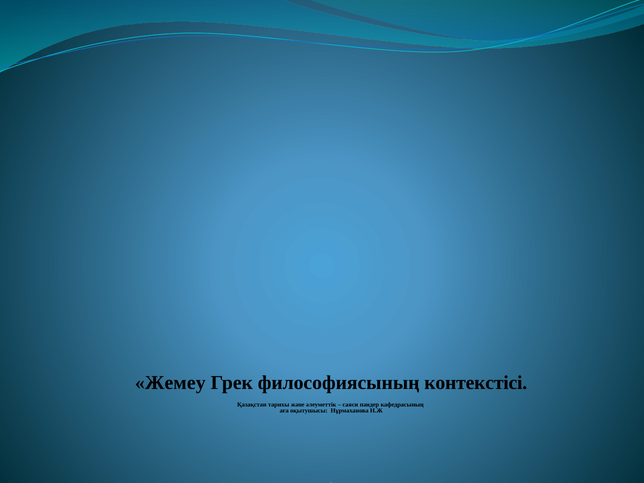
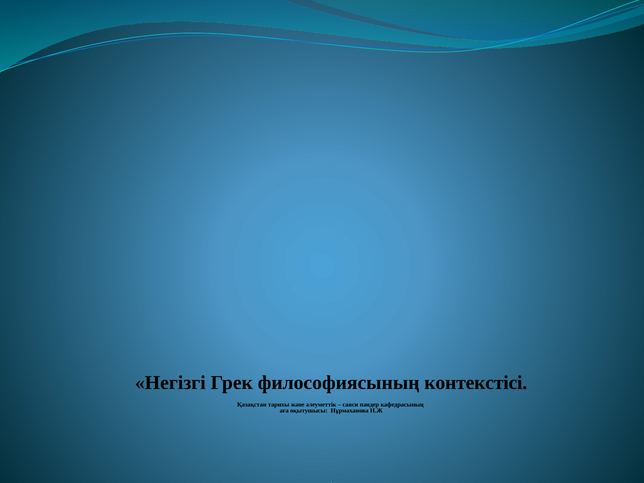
Жемеу: Жемеу -> Негізгі (170, 383)
